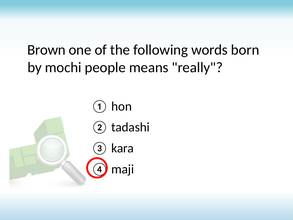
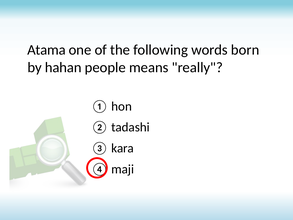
Brown: Brown -> Atama (46, 50)
mochi: mochi -> hahan (63, 67)
